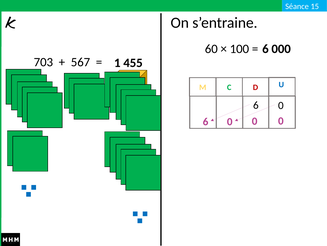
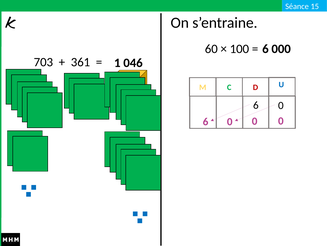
567: 567 -> 361 (80, 62)
455: 455 -> 046 (133, 63)
